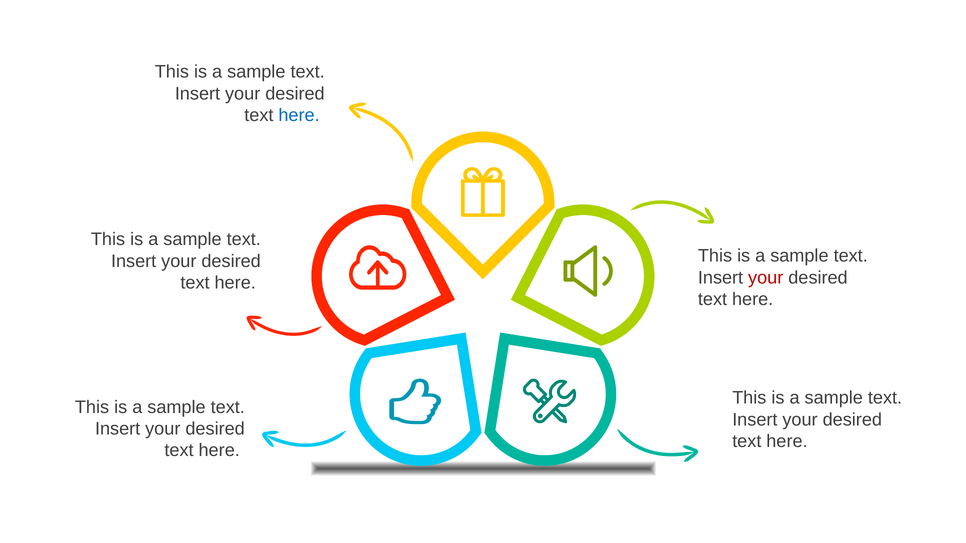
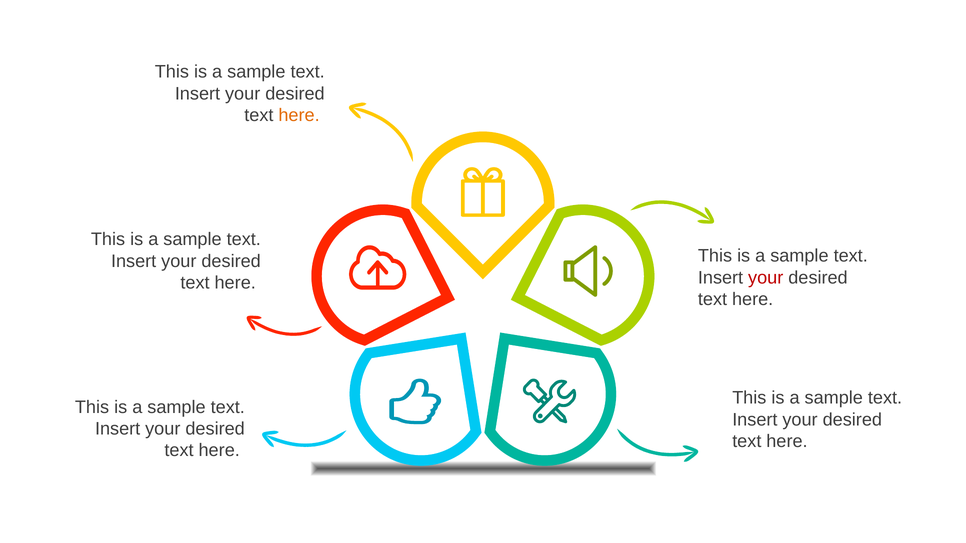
here colour: blue -> orange (299, 115)
